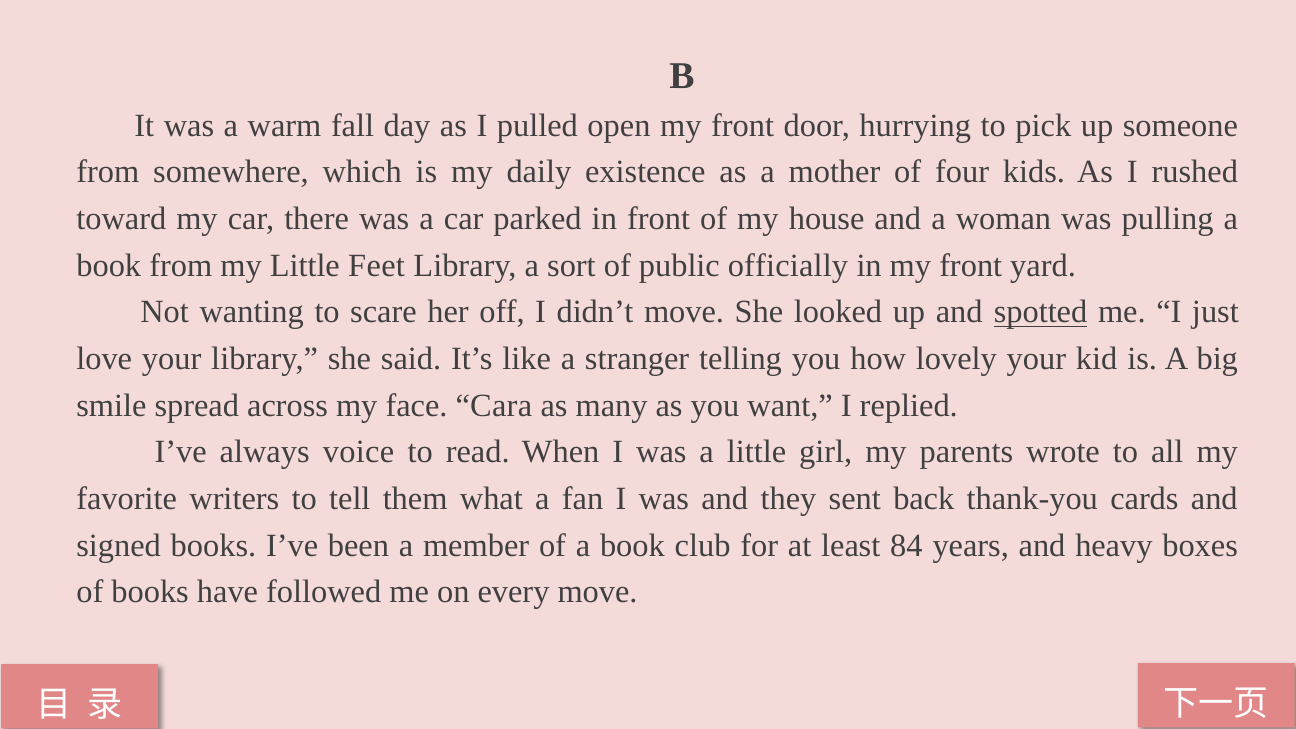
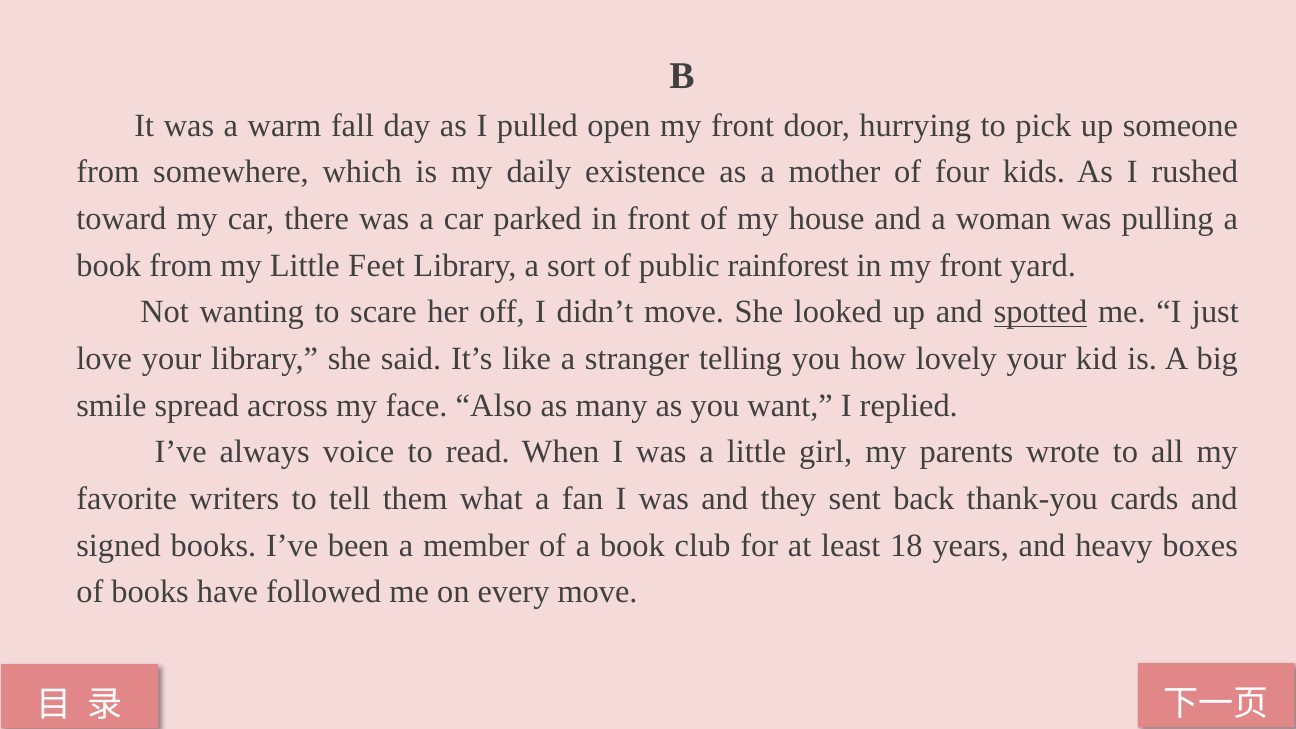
officially: officially -> rainforest (788, 265)
Cara: Cara -> Also (494, 405)
84: 84 -> 18 (906, 545)
